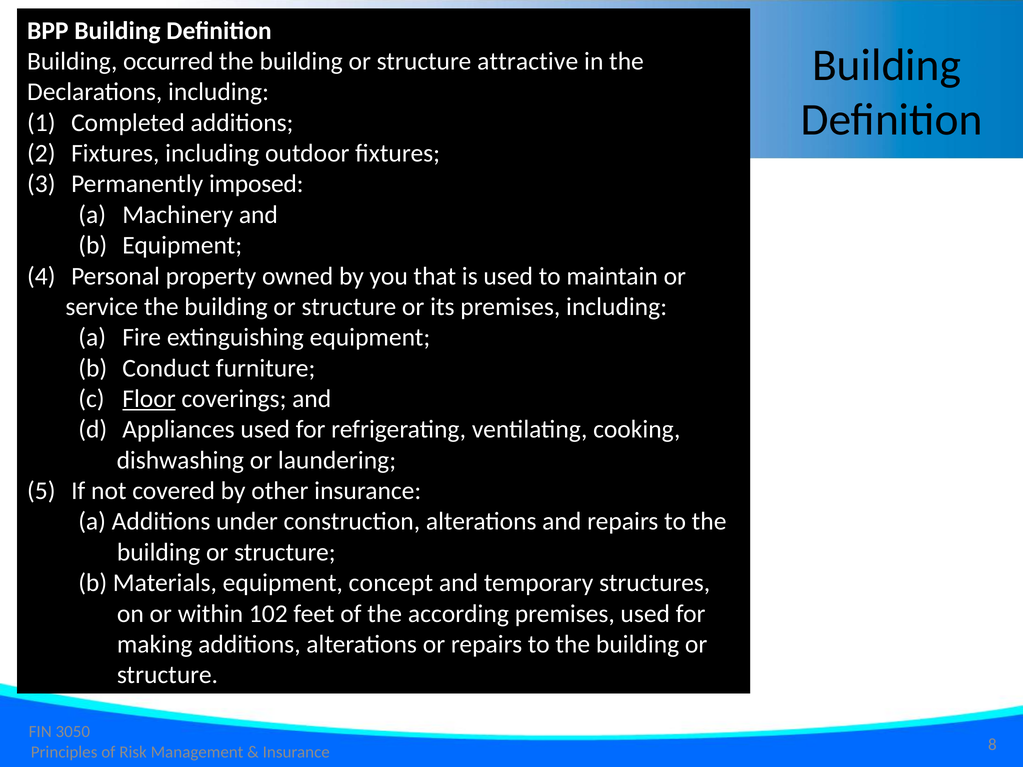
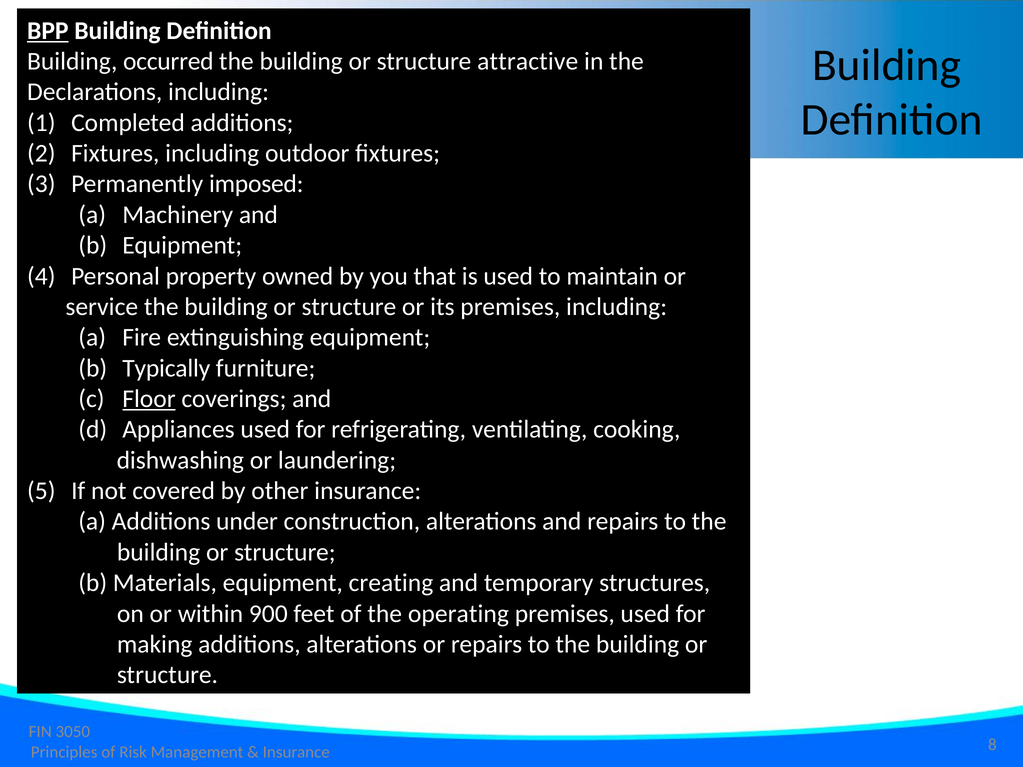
BPP underline: none -> present (48, 31)
Conduct: Conduct -> Typically (166, 368)
concept: concept -> creating (391, 583)
102: 102 -> 900 (268, 614)
according: according -> operating (458, 614)
